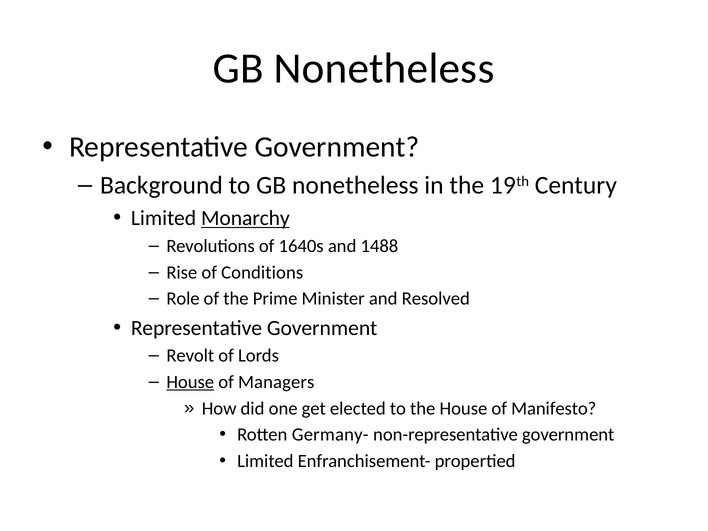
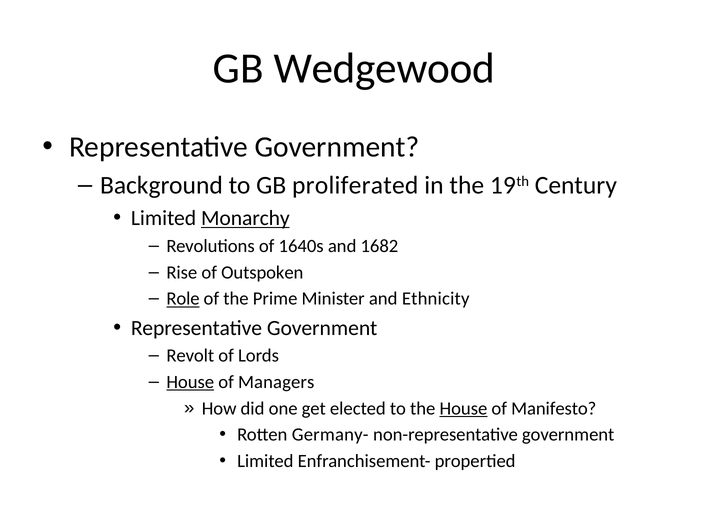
Nonetheless: Nonetheless -> Wedgewood (384, 69)
to GB nonetheless: nonetheless -> proliferated (355, 185)
1488: 1488 -> 1682 (379, 246)
Conditions: Conditions -> Outspoken (262, 272)
Role underline: none -> present (183, 299)
Resolved: Resolved -> Ethnicity (436, 299)
House underline: none -> present (463, 408)
